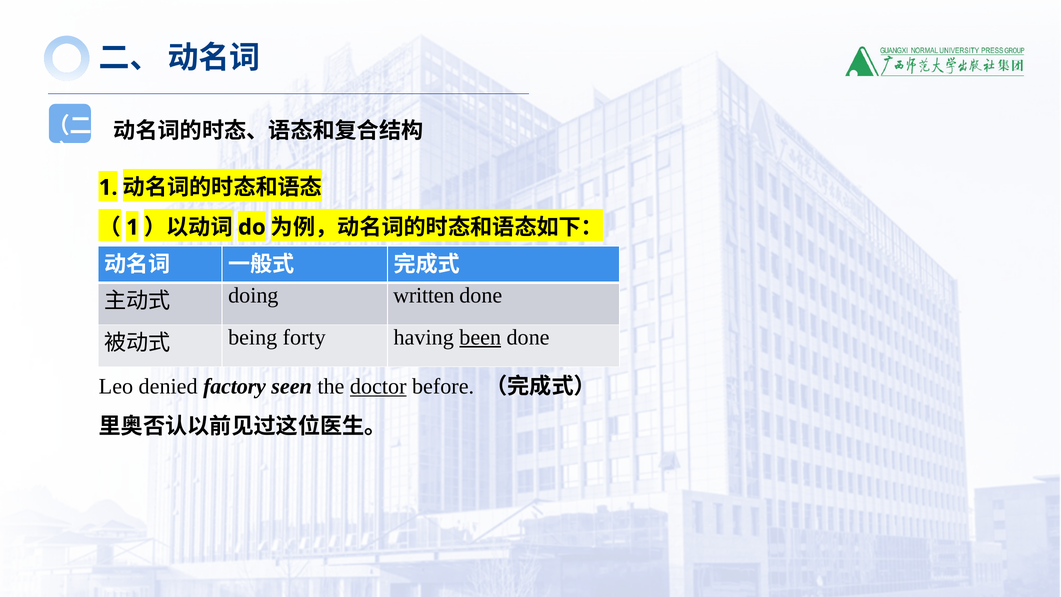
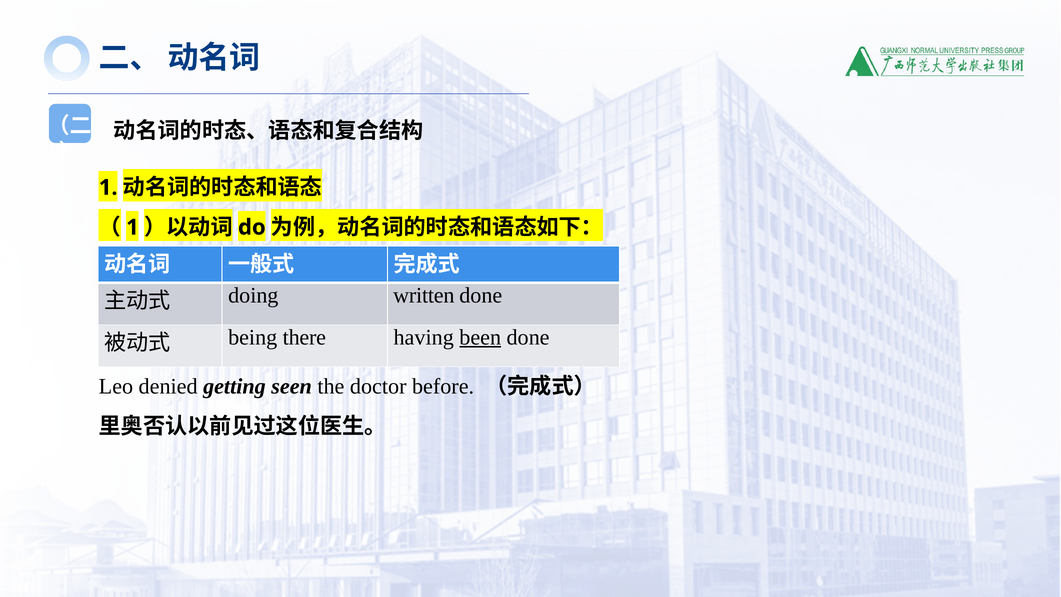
forty: forty -> there (304, 337)
factory: factory -> getting (234, 386)
doctor underline: present -> none (378, 386)
